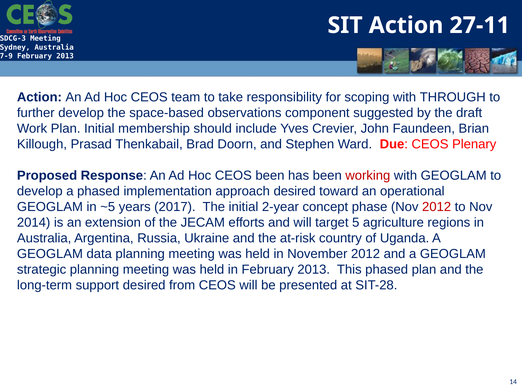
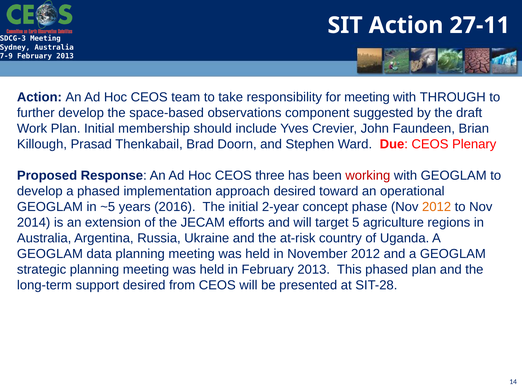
for scoping: scoping -> meeting (367, 97)
CEOS been: been -> three (270, 175)
2017: 2017 -> 2016 (175, 207)
2012 colour: red -> orange (437, 207)
